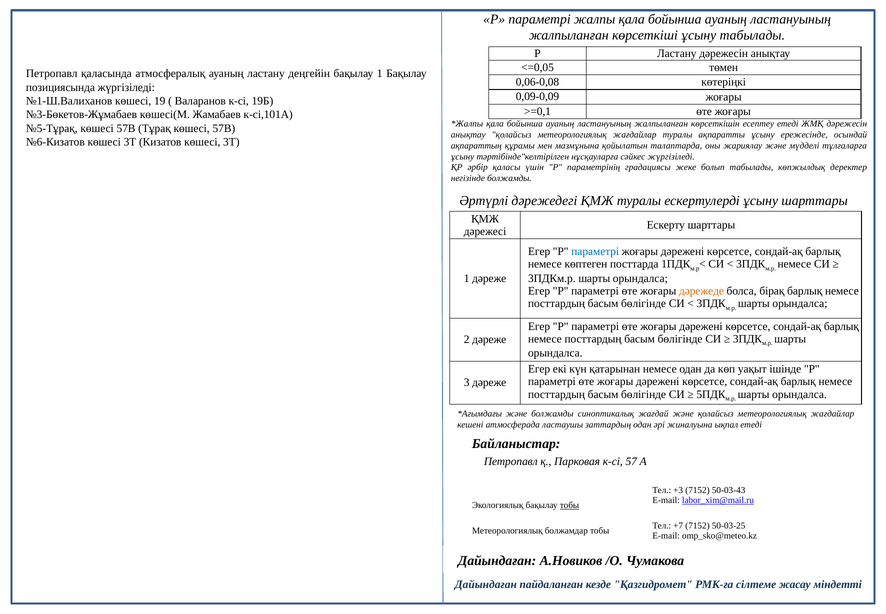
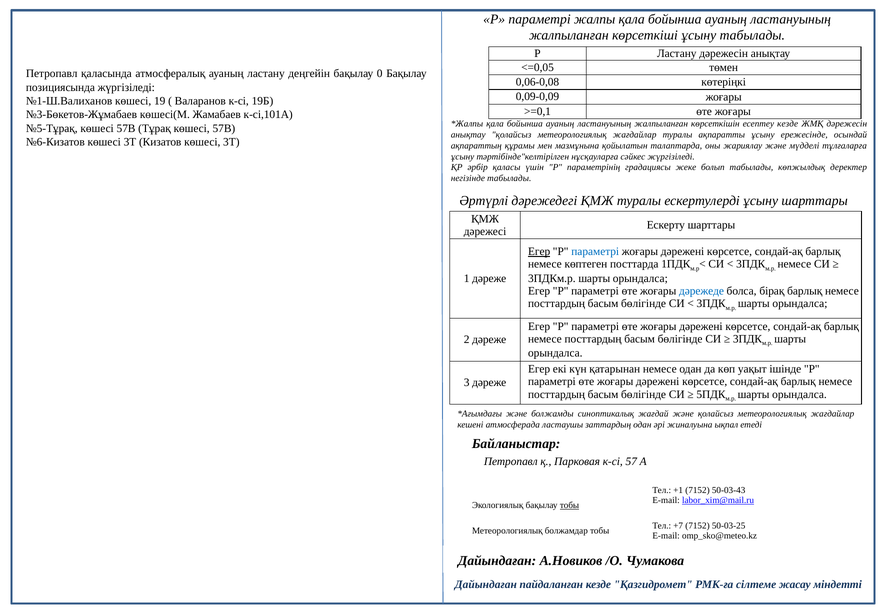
бақылау 1: 1 -> 0 (380, 74)
есептеу етеді: етеді -> кезде (788, 124)
негізінде болжамды: болжамды -> табылады (509, 178)
Егер underline: none -> present (539, 251)
дәрежеде colour: orange -> blue (701, 291)
+3: +3 -> +1 (678, 490)
